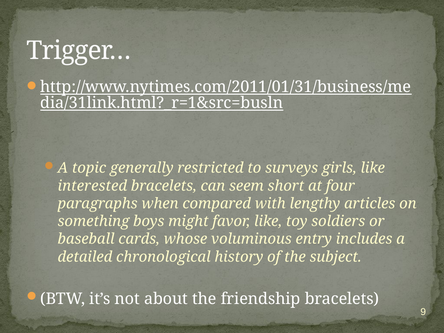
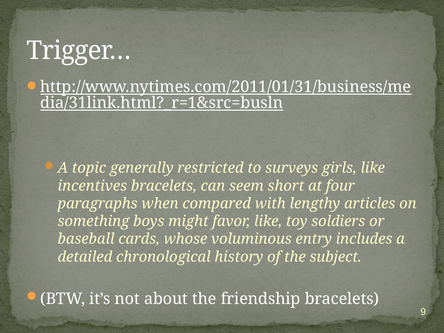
interested: interested -> incentives (92, 186)
